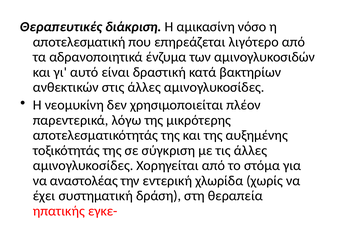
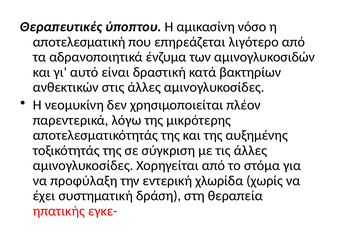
διάκριση: διάκριση -> ύποπτου (133, 27)
αναστολέας: αναστολέας -> προφύλαξη (84, 181)
